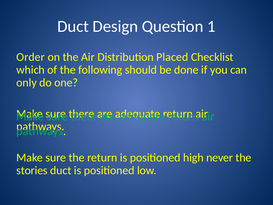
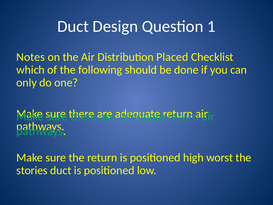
Order: Order -> Notes (31, 57)
never: never -> worst (220, 157)
